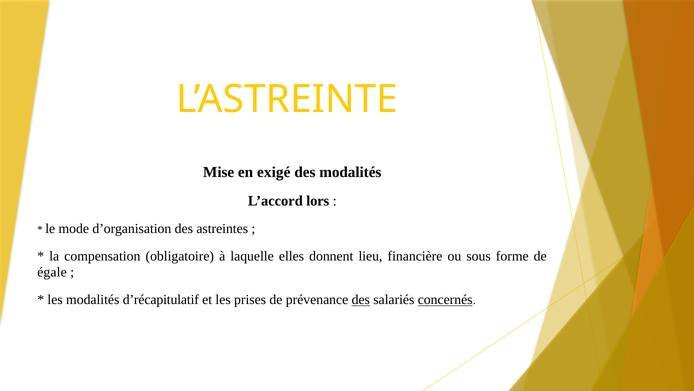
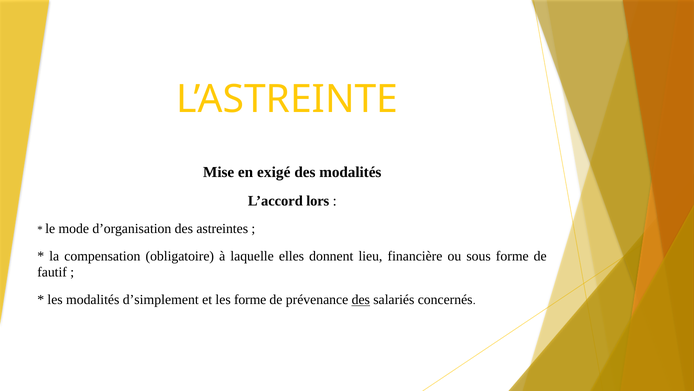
égale: égale -> fautif (52, 272)
d’récapitulatif: d’récapitulatif -> d’simplement (161, 299)
les prises: prises -> forme (250, 299)
concernés underline: present -> none (445, 299)
